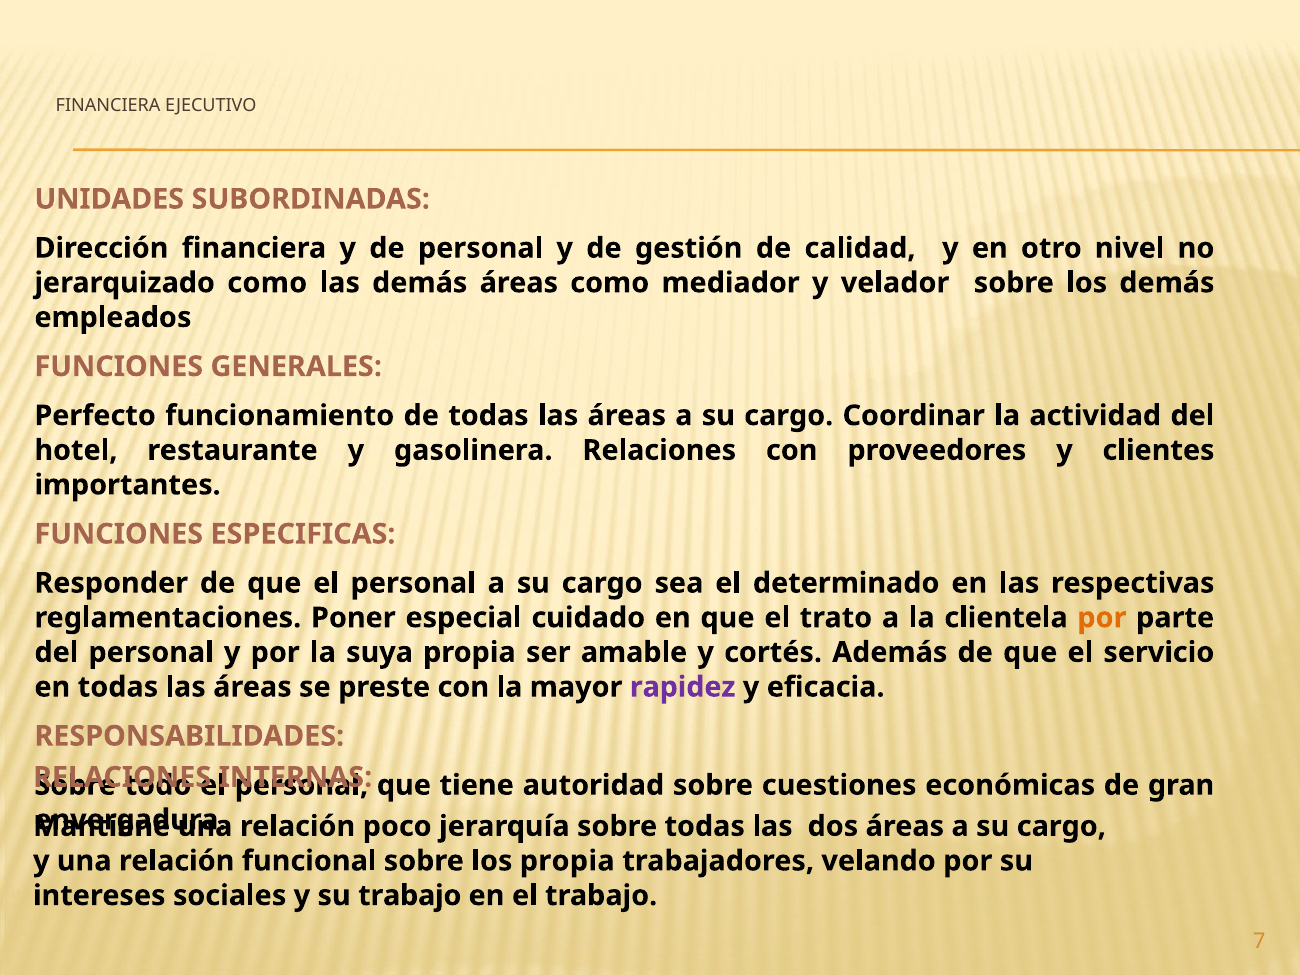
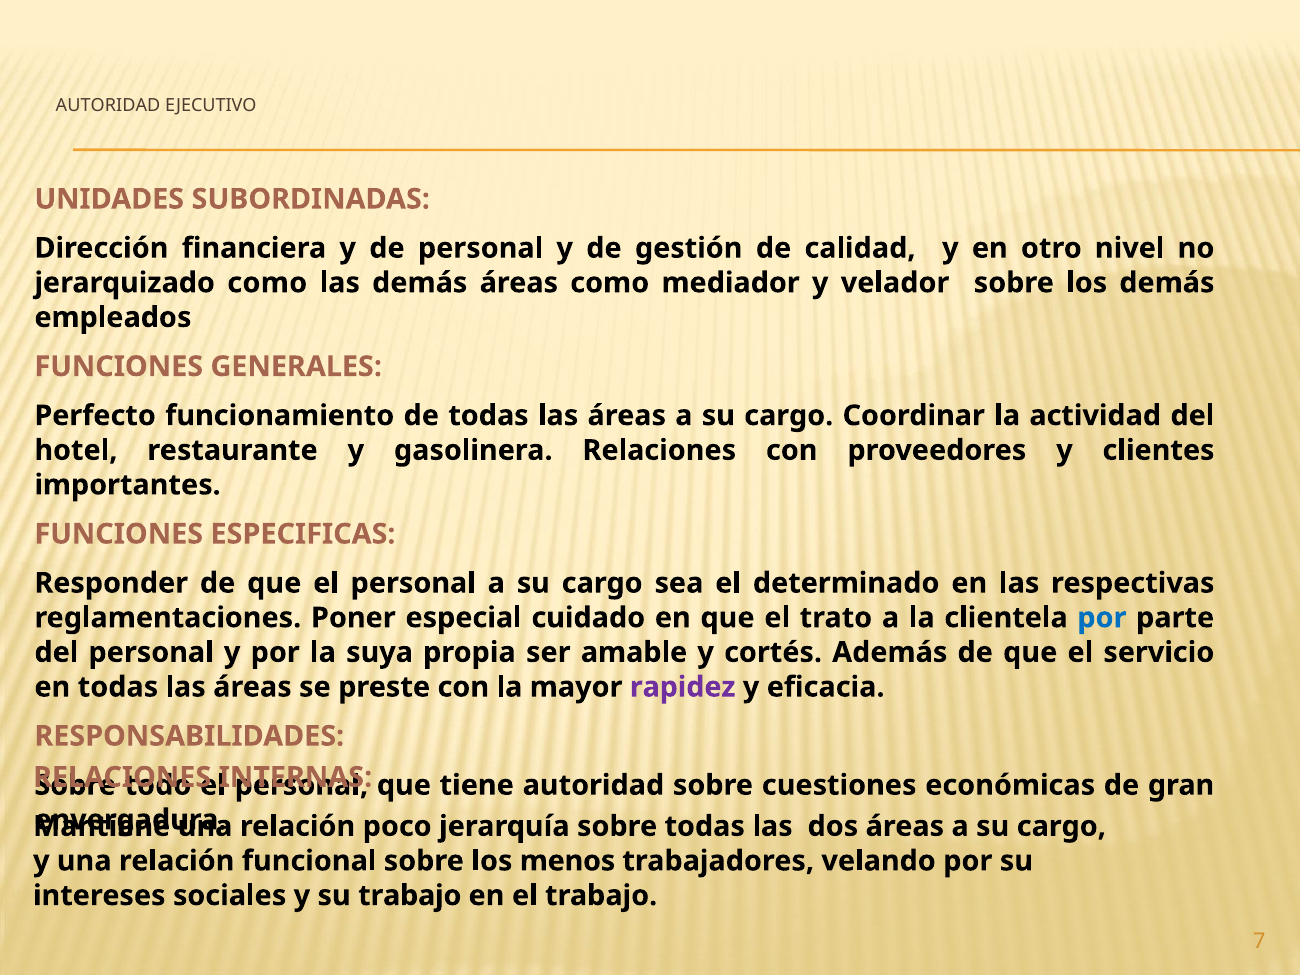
FINANCIERA: FINANCIERA -> AUTORIDAD (108, 106)
por colour: orange -> blue (1102, 618)
los propia: propia -> menos (568, 861)
